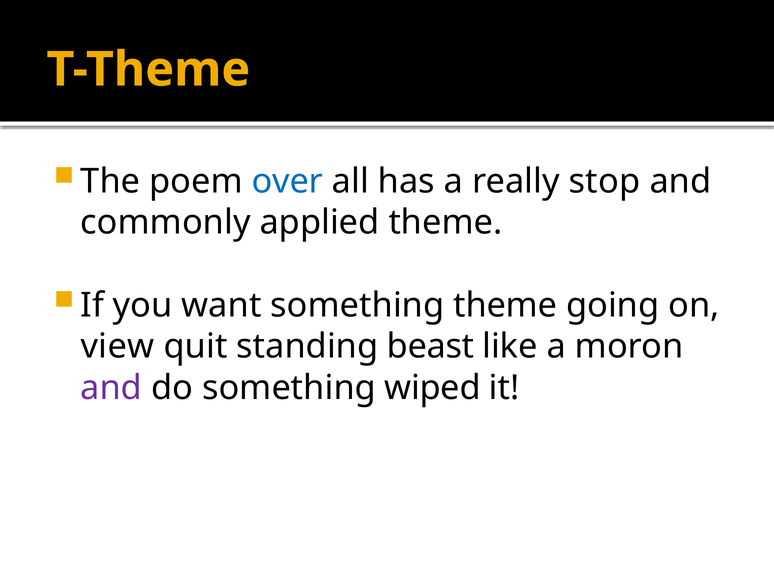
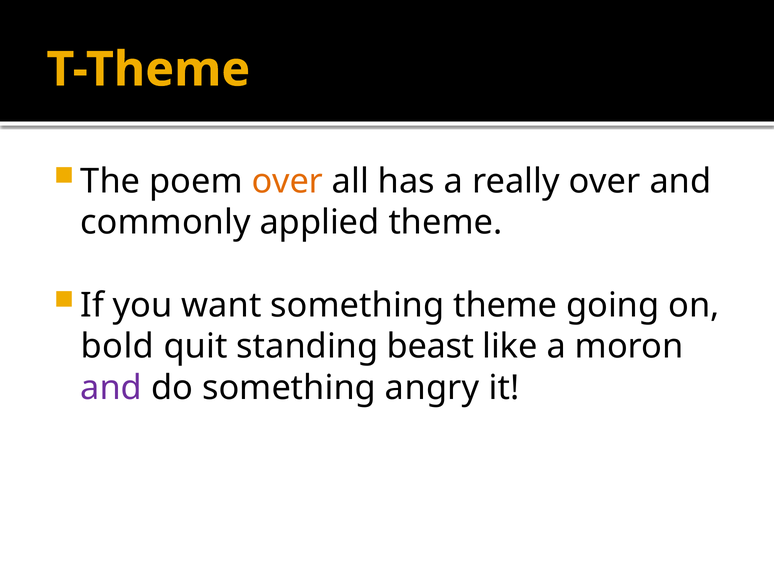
over colour: blue -> orange (287, 181)
really stop: stop -> over (605, 181)
view: view -> bold (117, 346)
wiped: wiped -> angry (432, 388)
